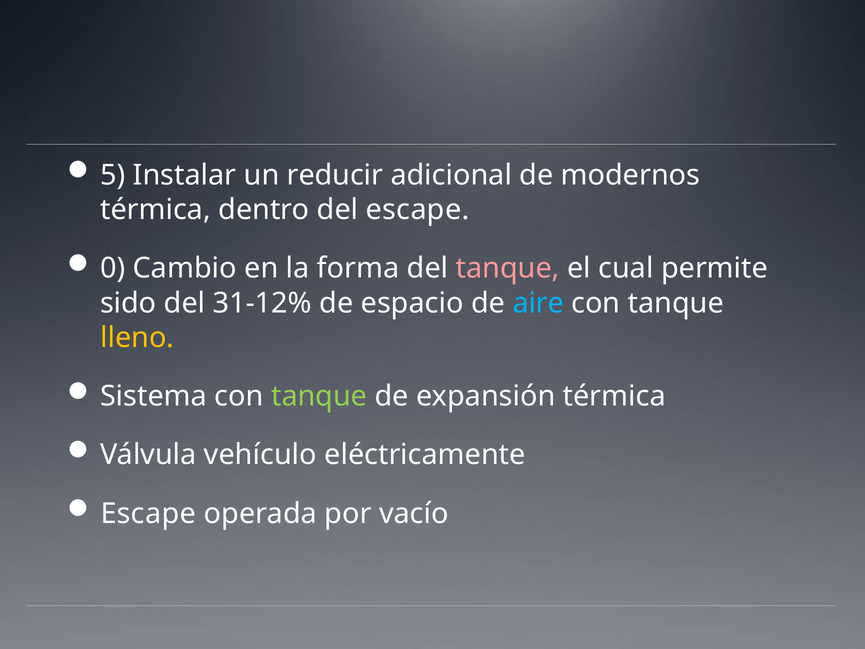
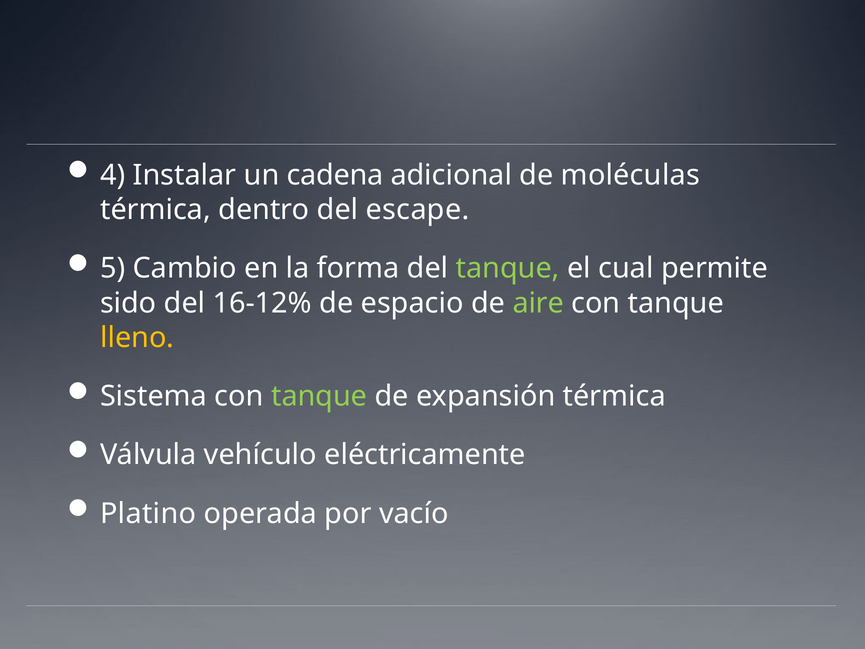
5: 5 -> 4 (113, 175)
reducir: reducir -> cadena (335, 175)
modernos: modernos -> moléculas (630, 175)
0: 0 -> 5 (113, 268)
tanque colour: pink -> light green (508, 268)
31-12%: 31-12% -> 16-12% (262, 303)
aire colour: light blue -> light green (538, 303)
Escape: Escape -> Platino (148, 513)
